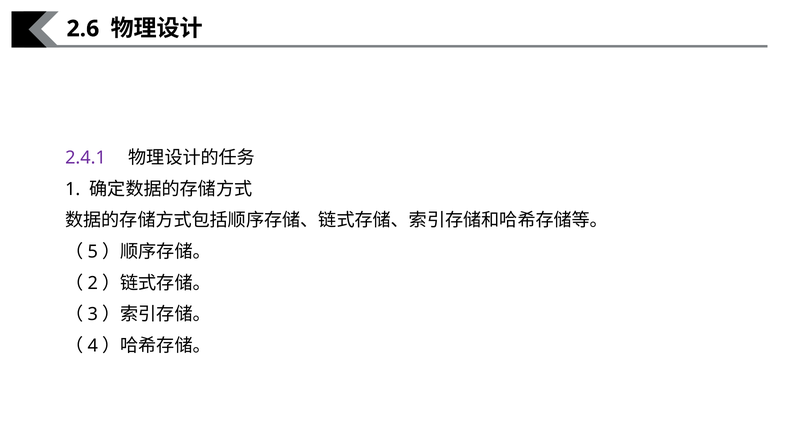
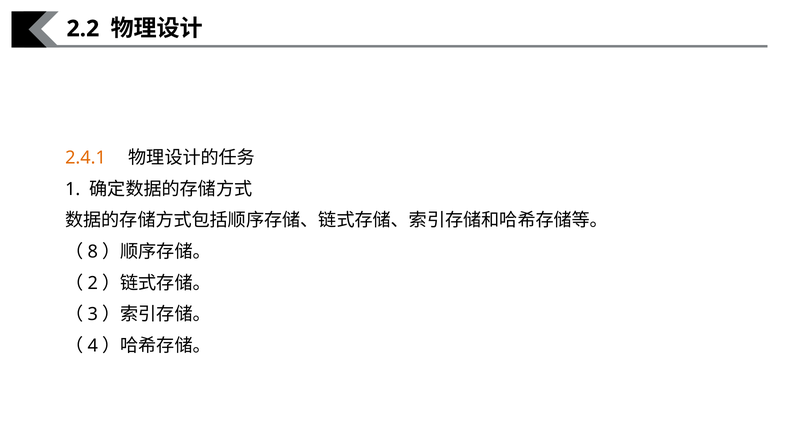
2.6: 2.6 -> 2.2 (83, 29)
2.4.1 colour: purple -> orange (86, 158)
5: 5 -> 8 (93, 252)
